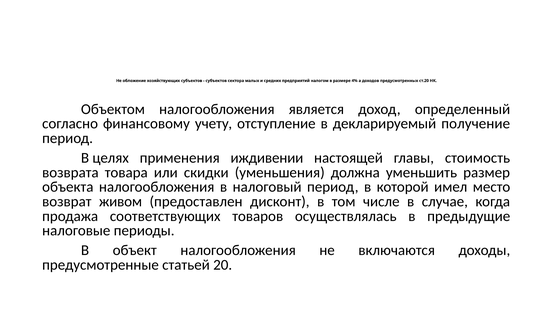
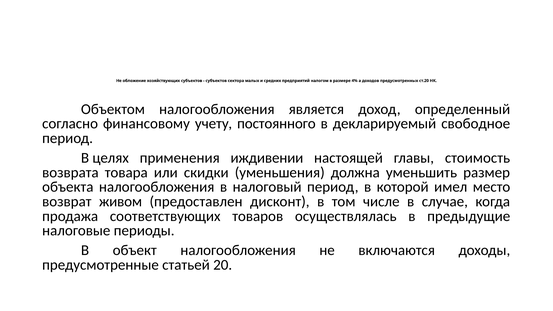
отступление: отступление -> постоянного (276, 124)
получение: получение -> свободное (476, 124)
